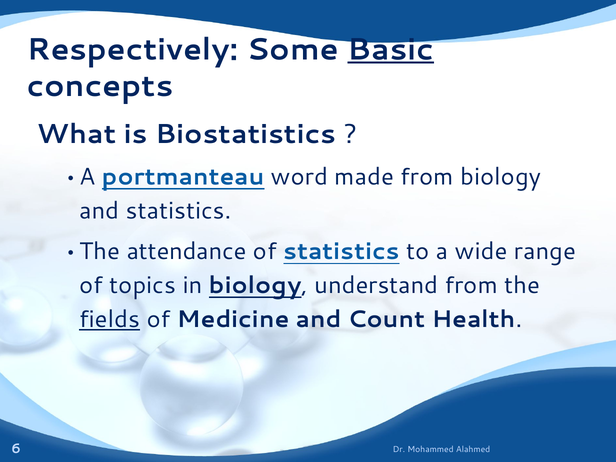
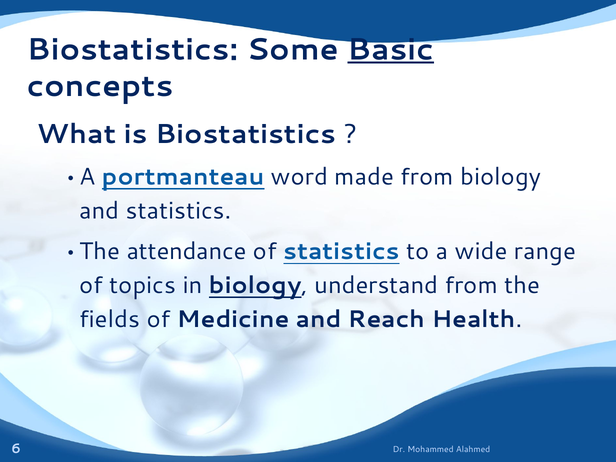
Respectively: Respectively -> Biostatistics (132, 49)
fields underline: present -> none (110, 319)
Count: Count -> Reach (387, 319)
